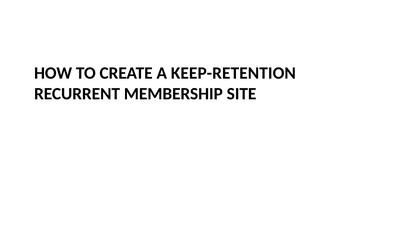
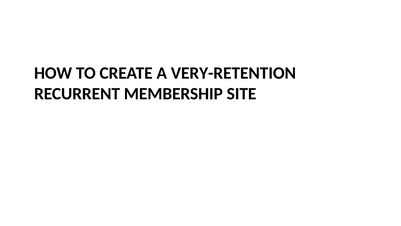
KEEP-RETENTION: KEEP-RETENTION -> VERY-RETENTION (233, 73)
